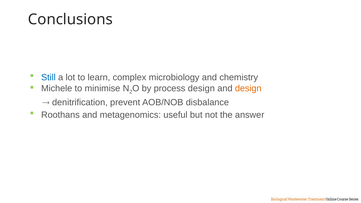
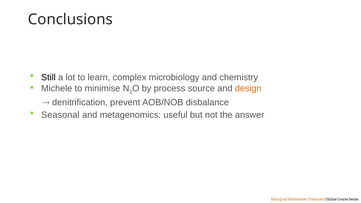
Still colour: blue -> black (48, 77)
process design: design -> source (201, 88)
Roothans: Roothans -> Seasonal (60, 115)
